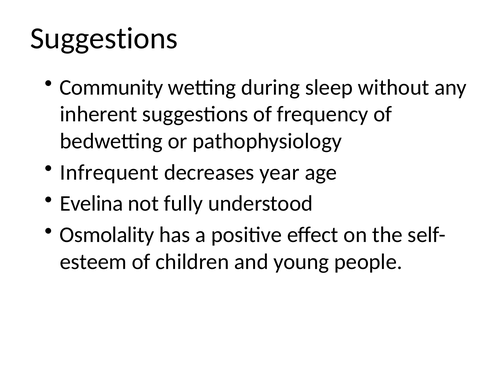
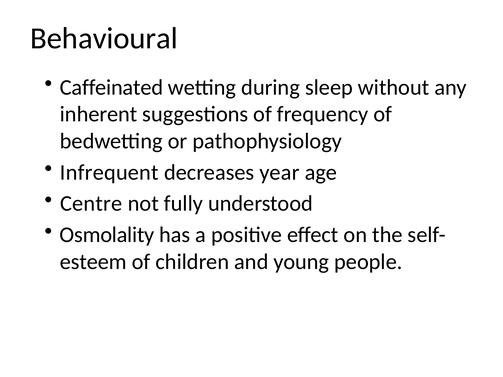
Suggestions: Suggestions -> Behavioural (104, 38)
Community: Community -> Caffeinated (111, 87)
Evelina: Evelina -> Centre (91, 204)
